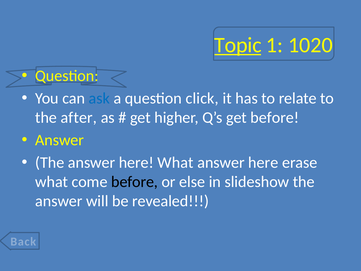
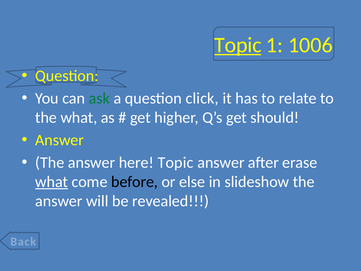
1020: 1020 -> 1006 (310, 45)
ask colour: blue -> green (99, 98)
the after: after -> what (79, 117)
get before: before -> should (275, 117)
here What: What -> Topic (175, 162)
here: here -> after (263, 162)
what underline: none -> present (52, 182)
